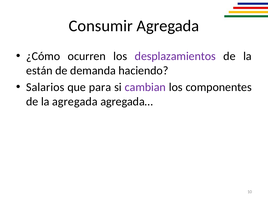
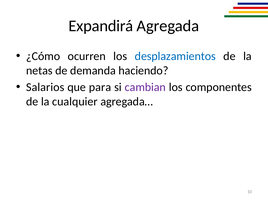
Consumir: Consumir -> Expandirá (101, 26)
desplazamientos colour: purple -> blue (175, 56)
están: están -> netas (39, 71)
la agregada: agregada -> cualquier (75, 101)
